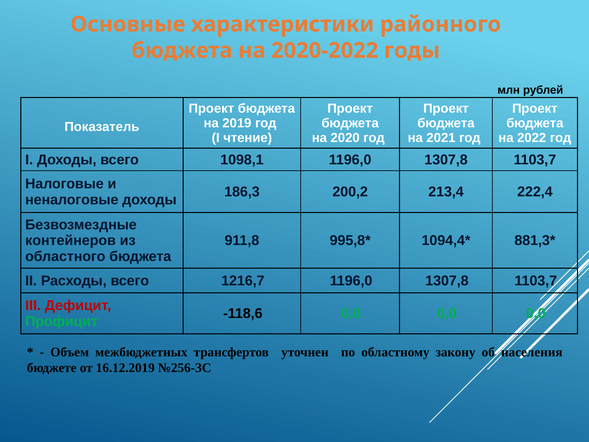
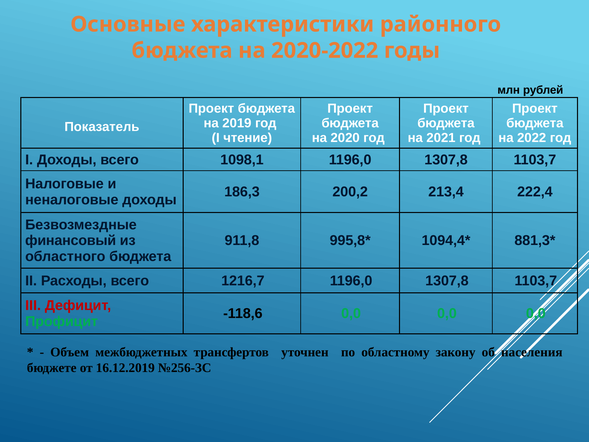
контейнеров: контейнеров -> финансовый (71, 240)
